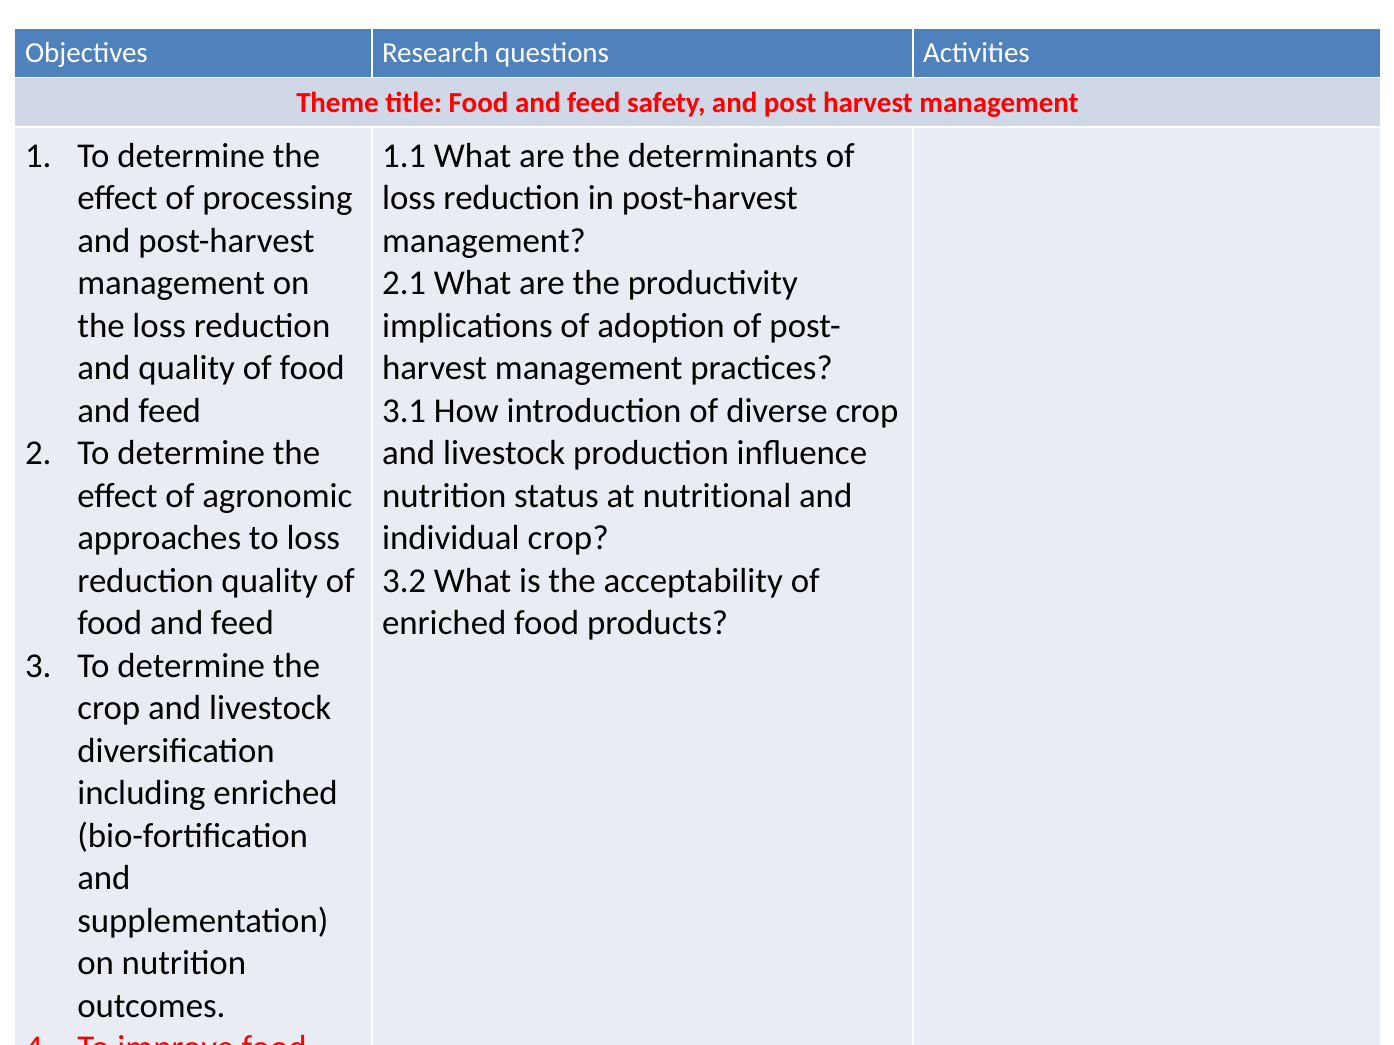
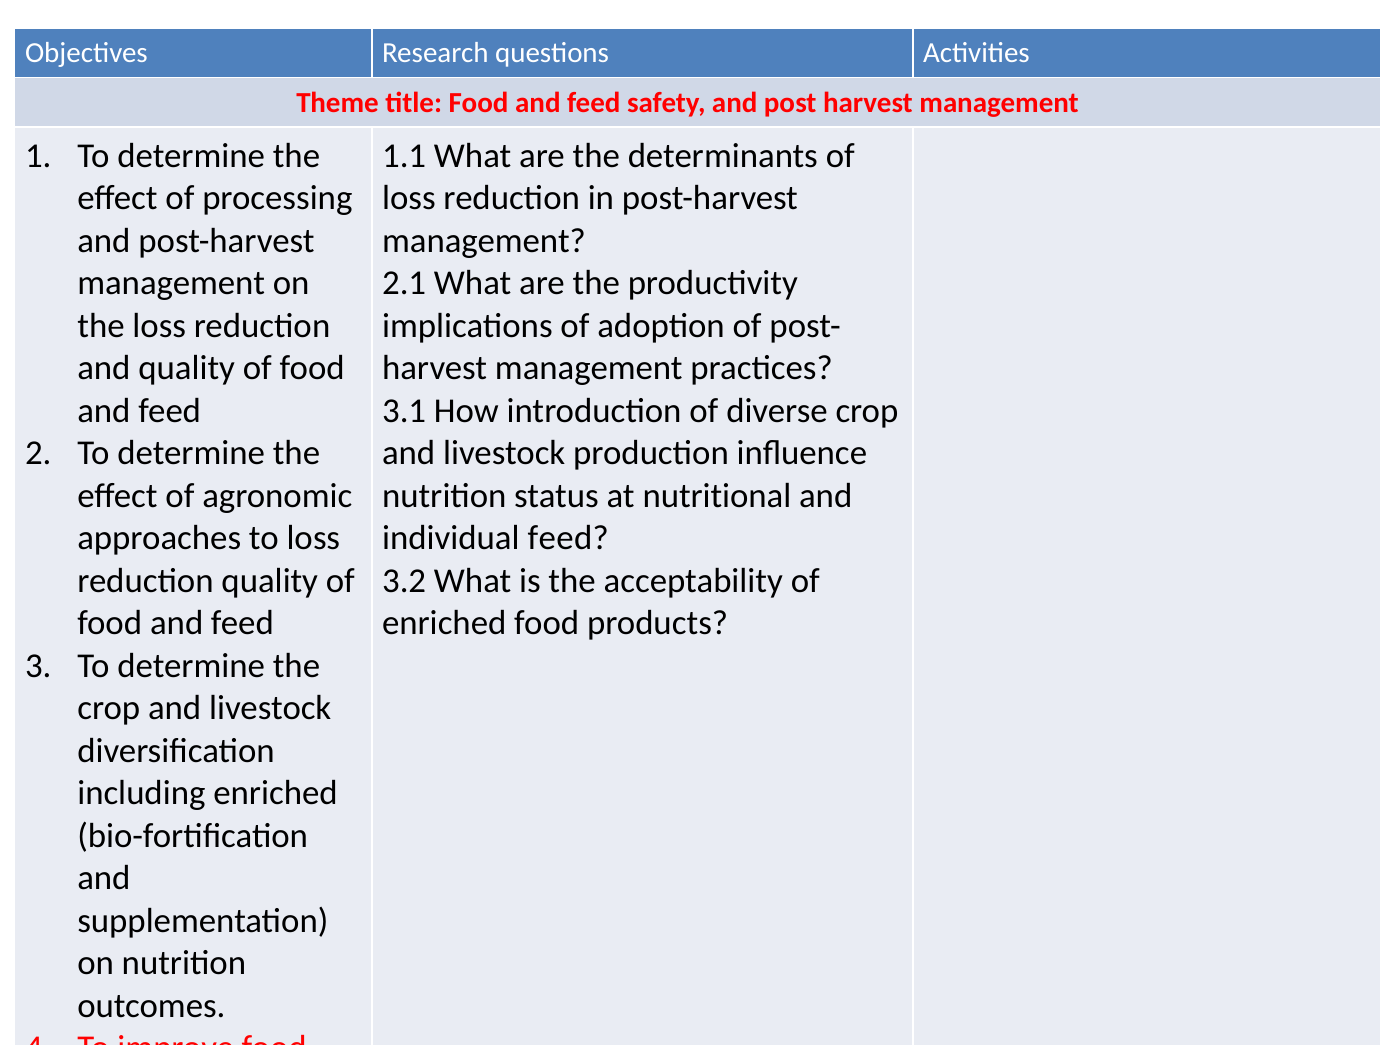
individual crop: crop -> feed (568, 538)
